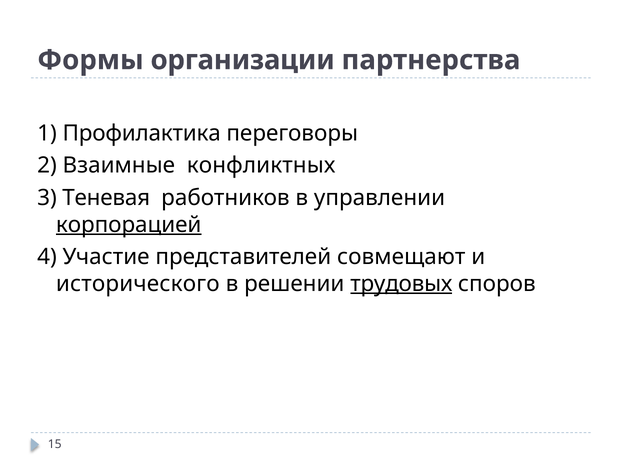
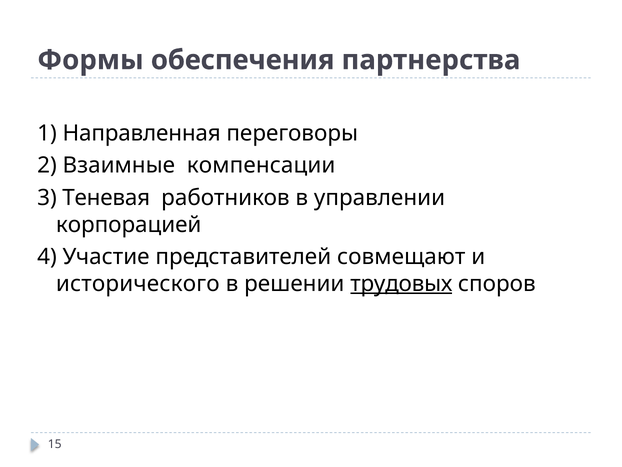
организации: организации -> обеспечения (243, 60)
Профилактика: Профилактика -> Направленная (142, 133)
конфликтных: конфликтных -> компенсации (261, 165)
корпорацией underline: present -> none (129, 224)
